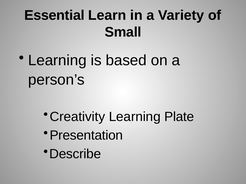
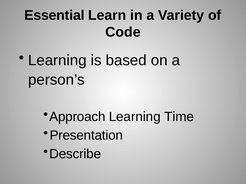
Small: Small -> Code (123, 32)
Creativity: Creativity -> Approach (77, 117)
Plate: Plate -> Time (179, 117)
